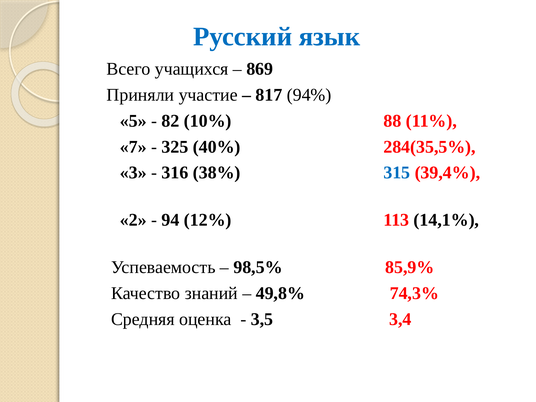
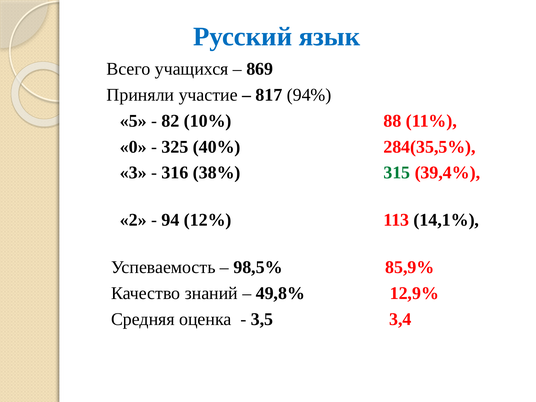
7: 7 -> 0 (133, 147)
315 colour: blue -> green (397, 173)
74,3%: 74,3% -> 12,9% (414, 293)
